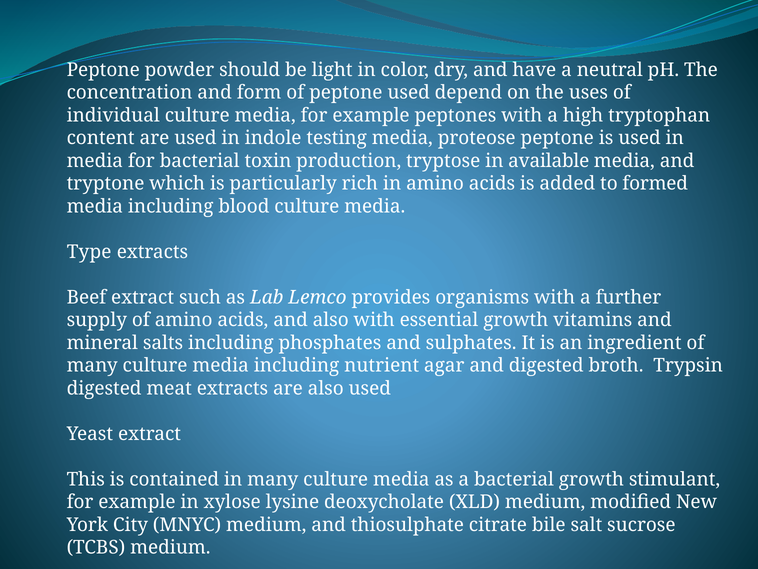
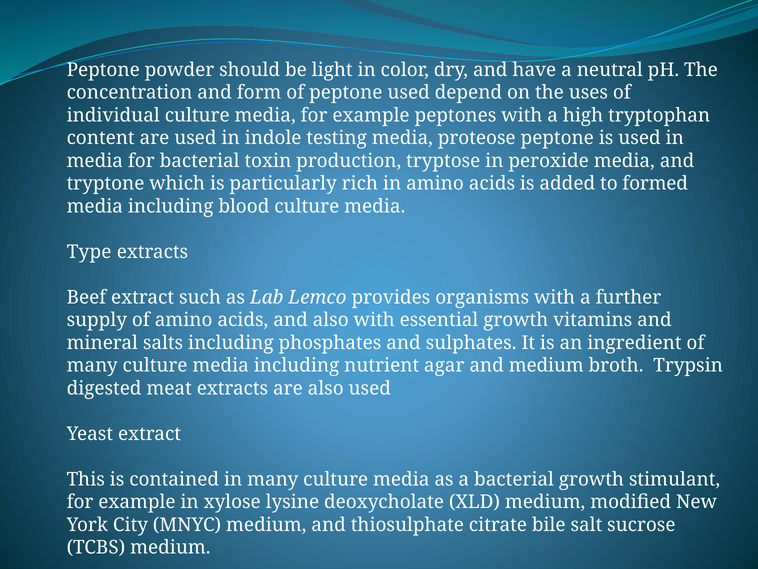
available: available -> peroxide (549, 161)
and digested: digested -> medium (546, 365)
